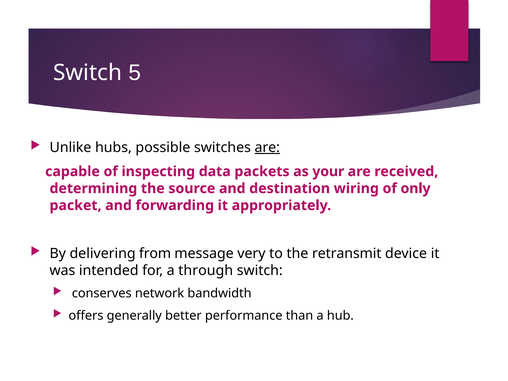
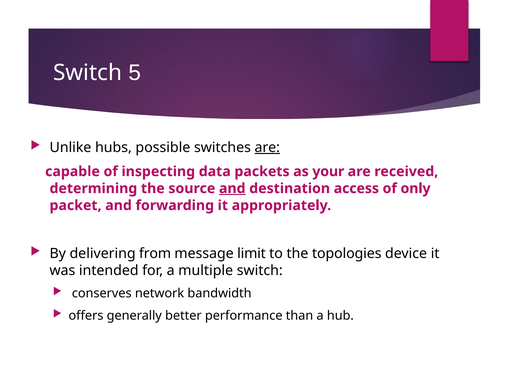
and underline: none -> present (232, 188)
wiring: wiring -> access (356, 188)
very: very -> limit (252, 253)
retransmit: retransmit -> topologies (347, 253)
through: through -> multiple (206, 270)
